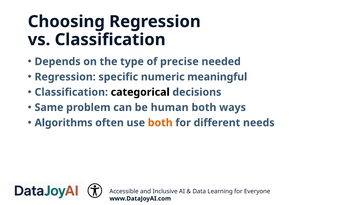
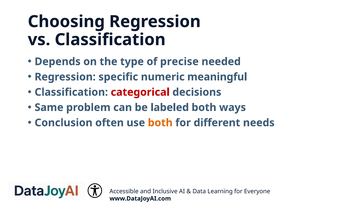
categorical colour: black -> red (140, 92)
human: human -> labeled (170, 107)
Algorithms: Algorithms -> Conclusion (64, 123)
